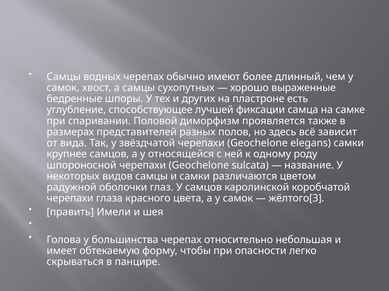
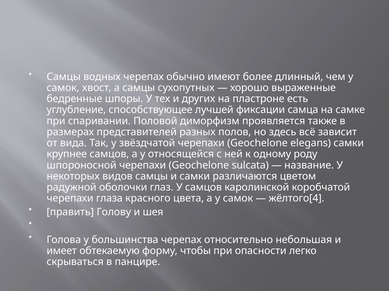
жёлтого[3: жёлтого[3 -> жёлтого[4 (296, 199)
Имели: Имели -> Голову (114, 213)
